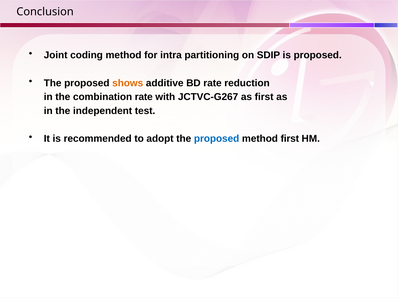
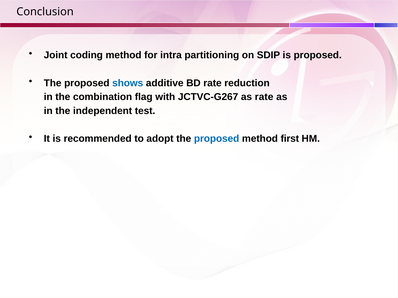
shows colour: orange -> blue (128, 83)
combination rate: rate -> flag (144, 97)
as first: first -> rate (264, 97)
